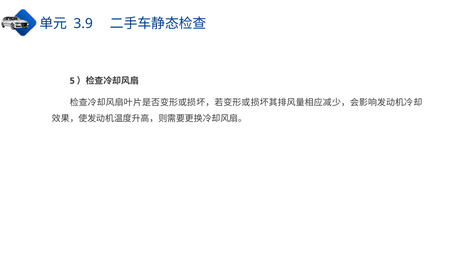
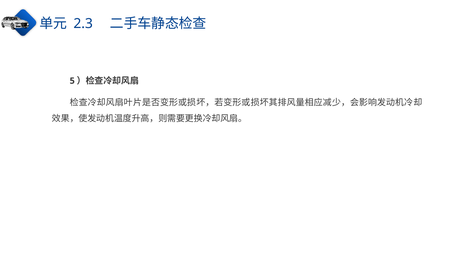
3.9: 3.9 -> 2.3 (83, 23)
